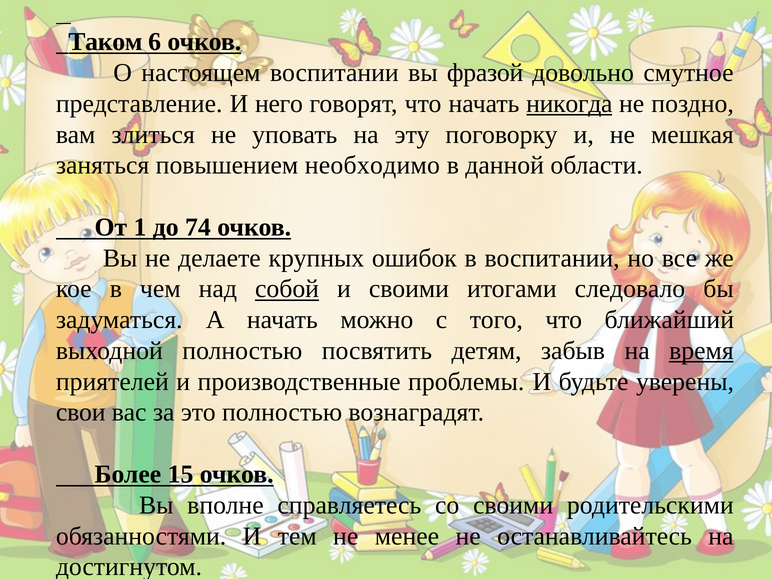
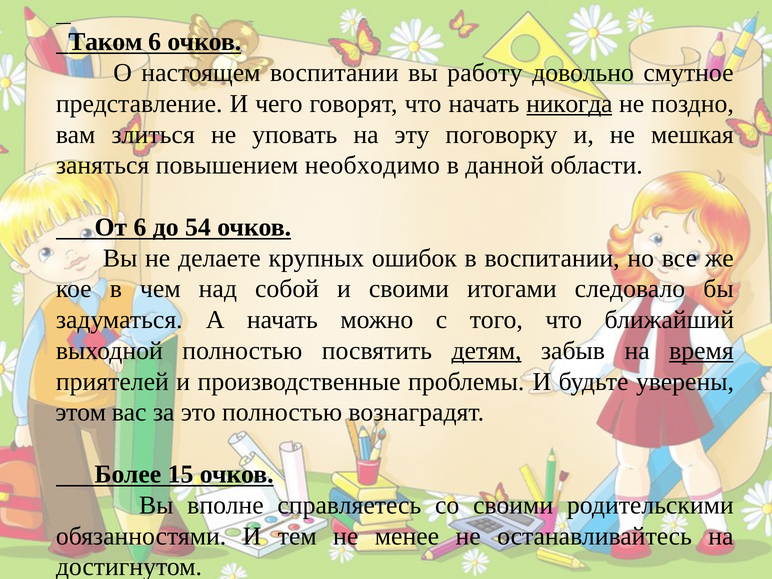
фразой: фразой -> работу (485, 73)
него: него -> чего (279, 104)
От 1: 1 -> 6 (140, 227)
74: 74 -> 54 (198, 227)
собой underline: present -> none (287, 289)
детям underline: none -> present (487, 351)
свои: свои -> этом (81, 412)
